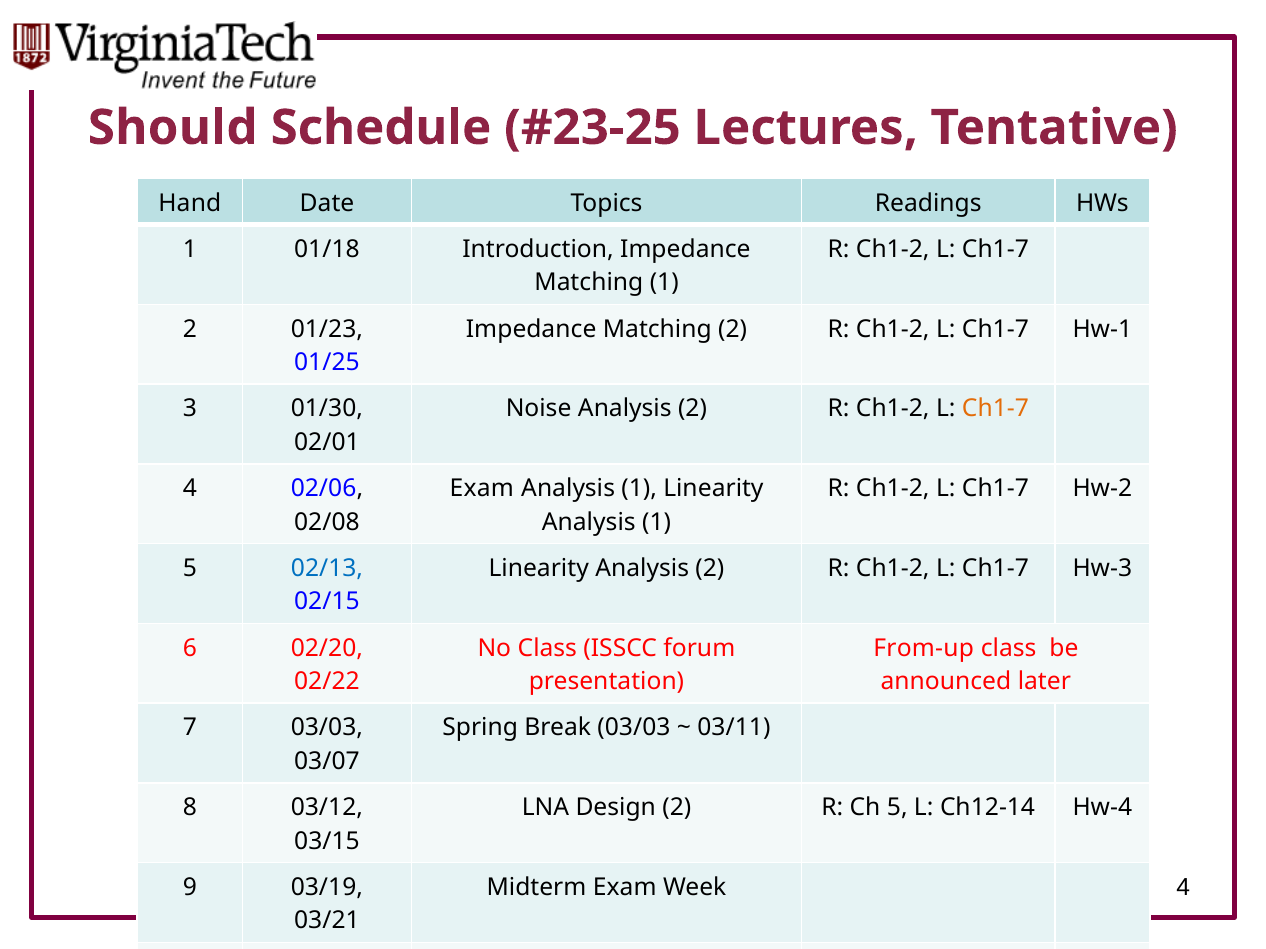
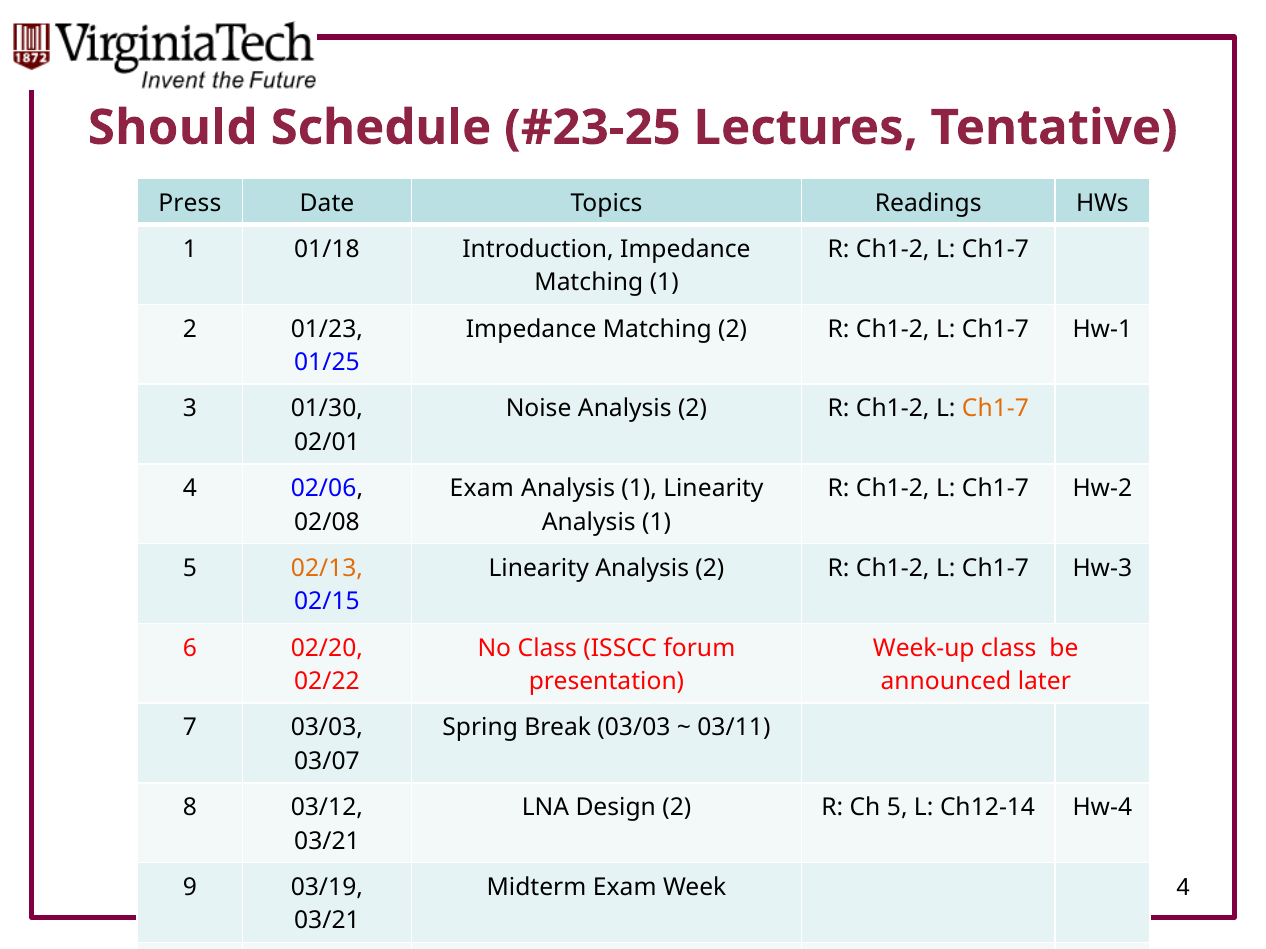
Hand: Hand -> Press (190, 203)
02/13 colour: blue -> orange (327, 569)
From-up: From-up -> Week-up (924, 648)
03/15: 03/15 -> 03/21 (327, 841)
